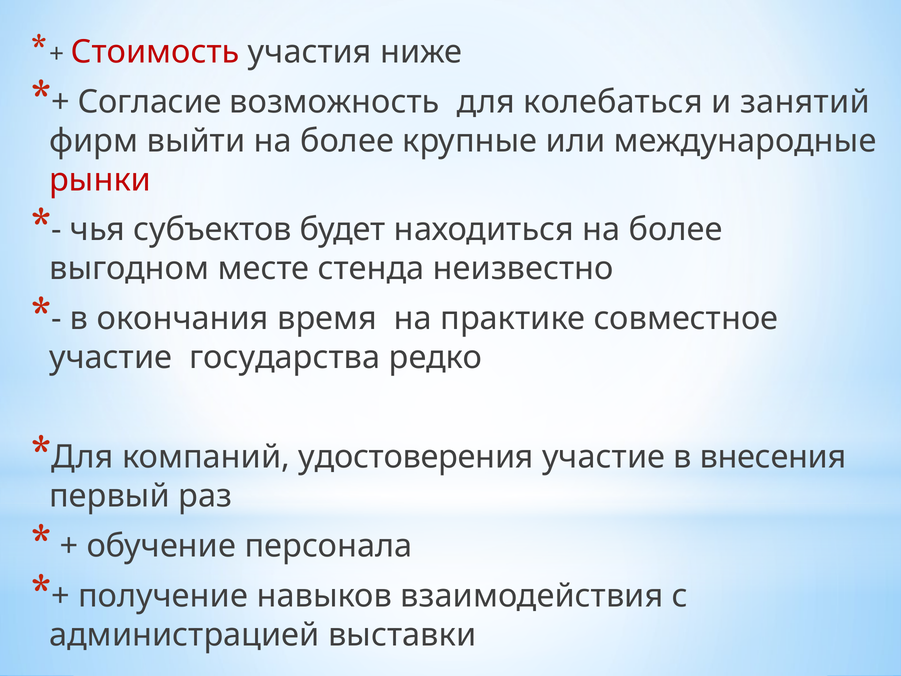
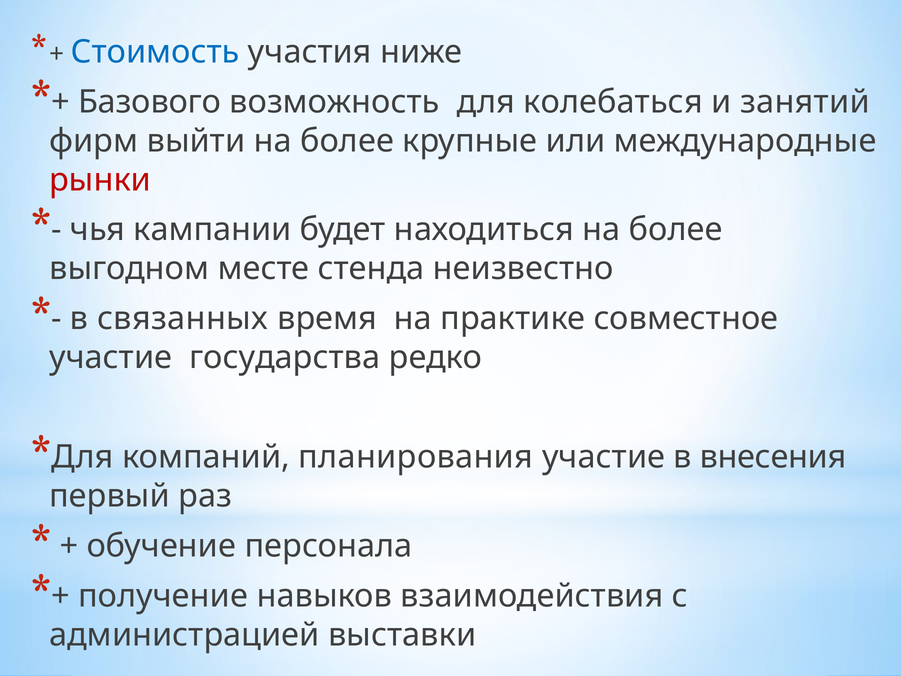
Стоимость colour: red -> blue (155, 52)
Согласие: Согласие -> Базового (150, 102)
субъектов: субъектов -> кампании (212, 230)
окончания: окончания -> связанных (183, 318)
удостоверения: удостоверения -> планирования (416, 457)
